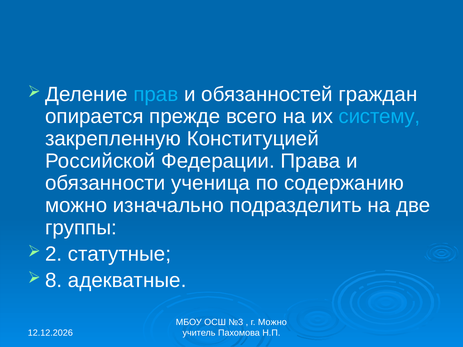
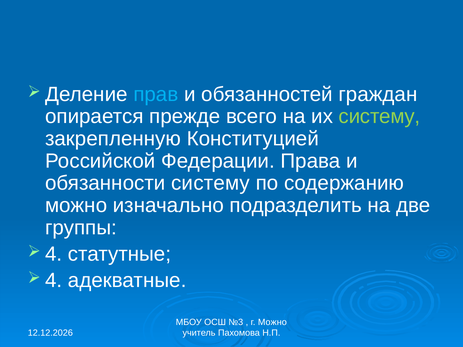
систему colour: light blue -> light green (379, 117)
обязанности ученица: ученица -> систему (210, 183)
2: 2 -> 4 (54, 254)
8: 8 -> 4 (54, 280)
